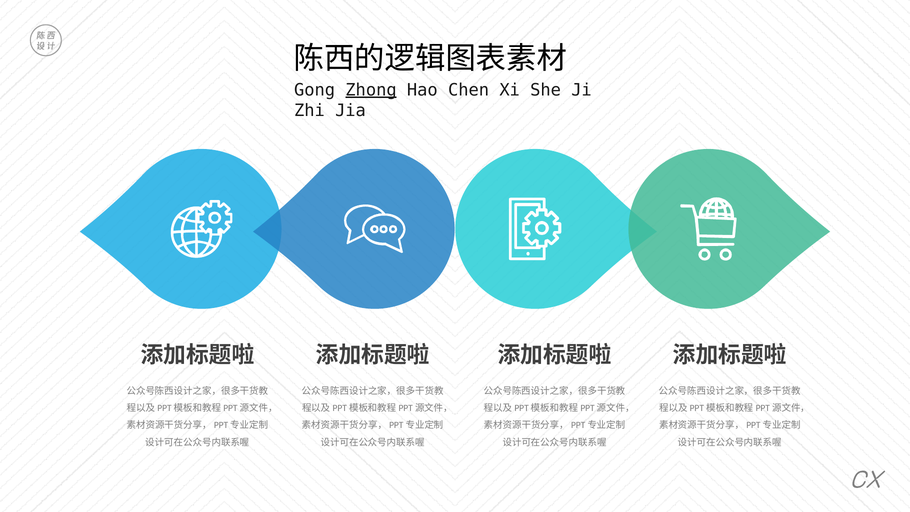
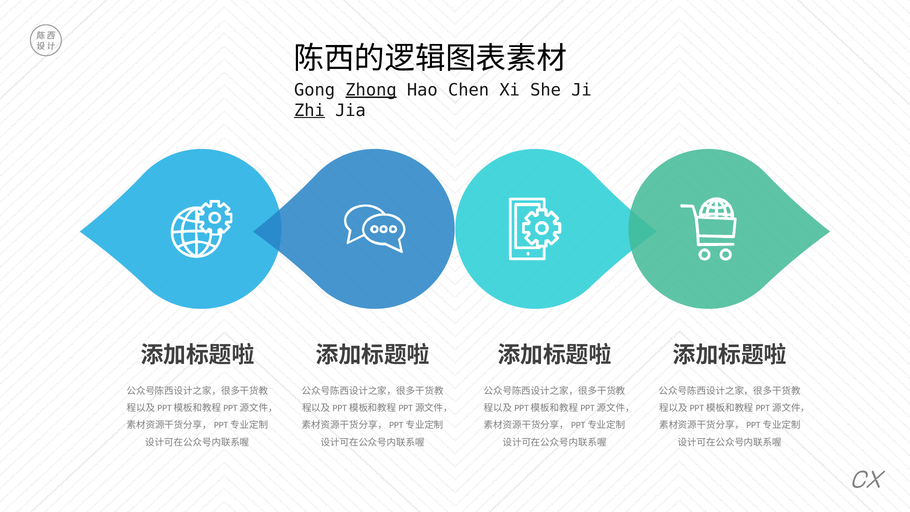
Zhi underline: none -> present (309, 110)
